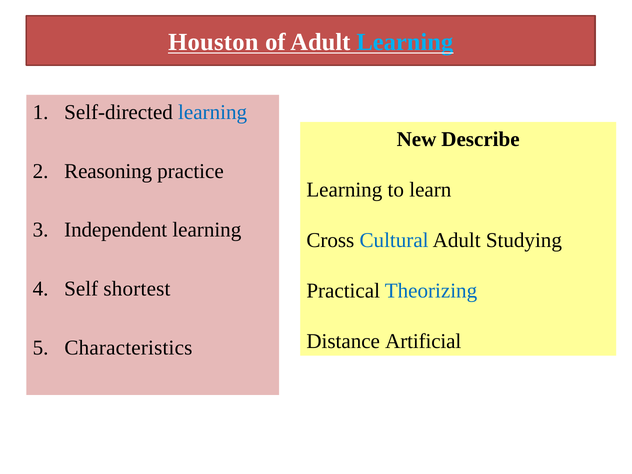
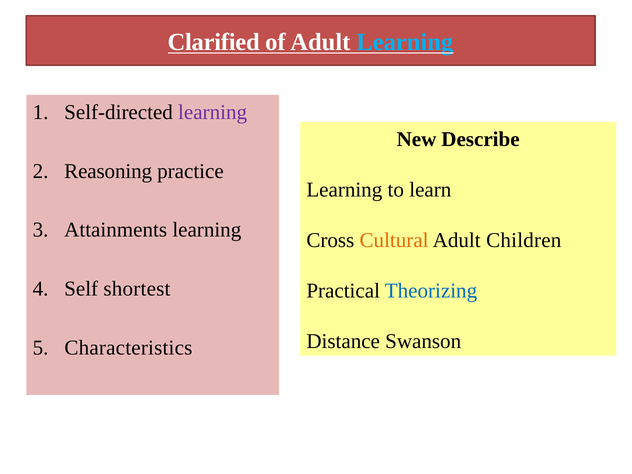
Houston: Houston -> Clarified (214, 42)
learning colour: blue -> purple (213, 112)
Independent: Independent -> Attainments (116, 230)
Cultural colour: blue -> orange (394, 240)
Studying: Studying -> Children (524, 240)
Artificial: Artificial -> Swanson (423, 341)
